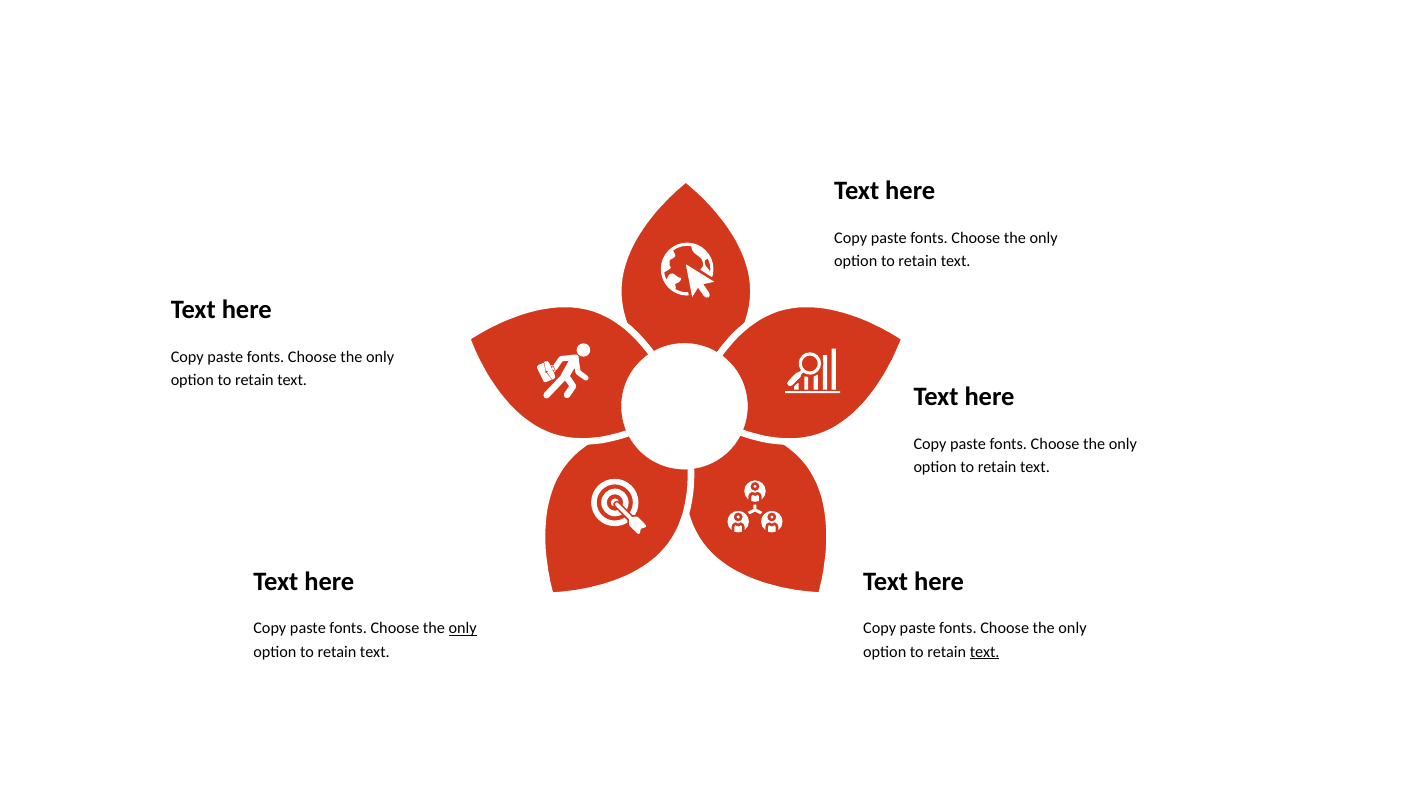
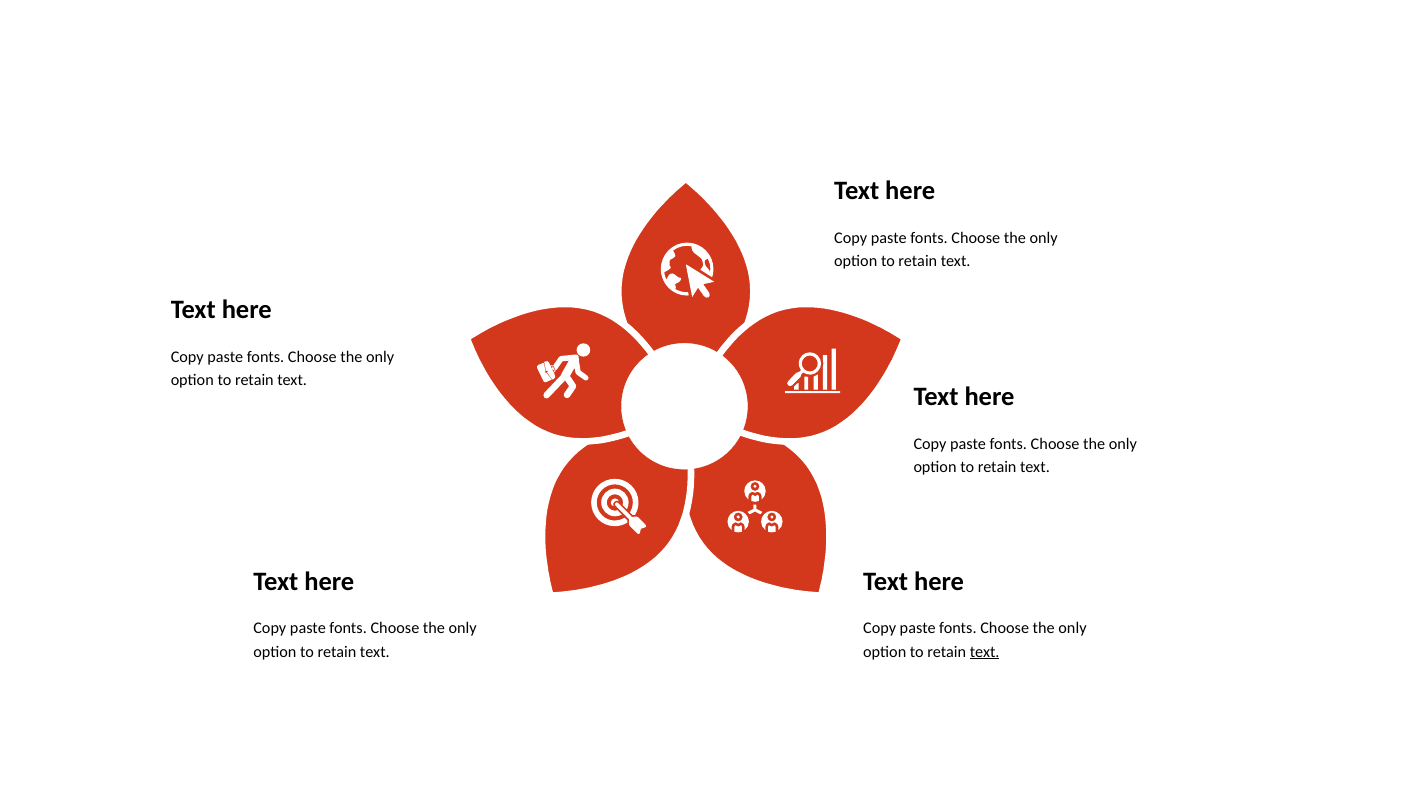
only underline: present -> none (463, 628)
